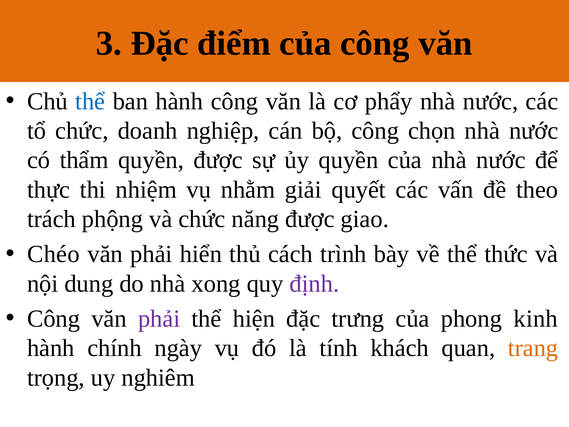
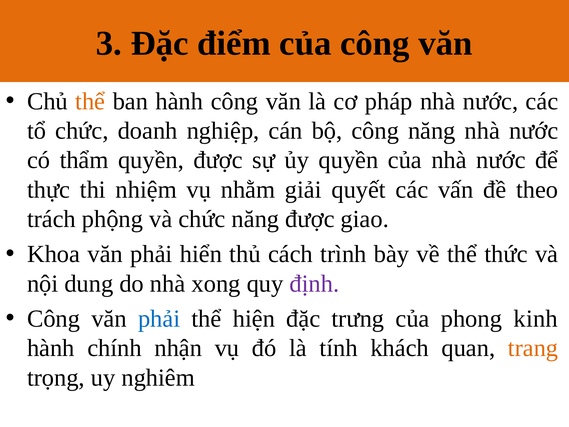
thể colour: blue -> orange (90, 101)
phẩy: phẩy -> pháp (389, 101)
công chọn: chọn -> năng (432, 131)
Chéo: Chéo -> Khoa (54, 254)
phải colour: purple -> blue (159, 319)
ngày: ngày -> nhận (178, 348)
